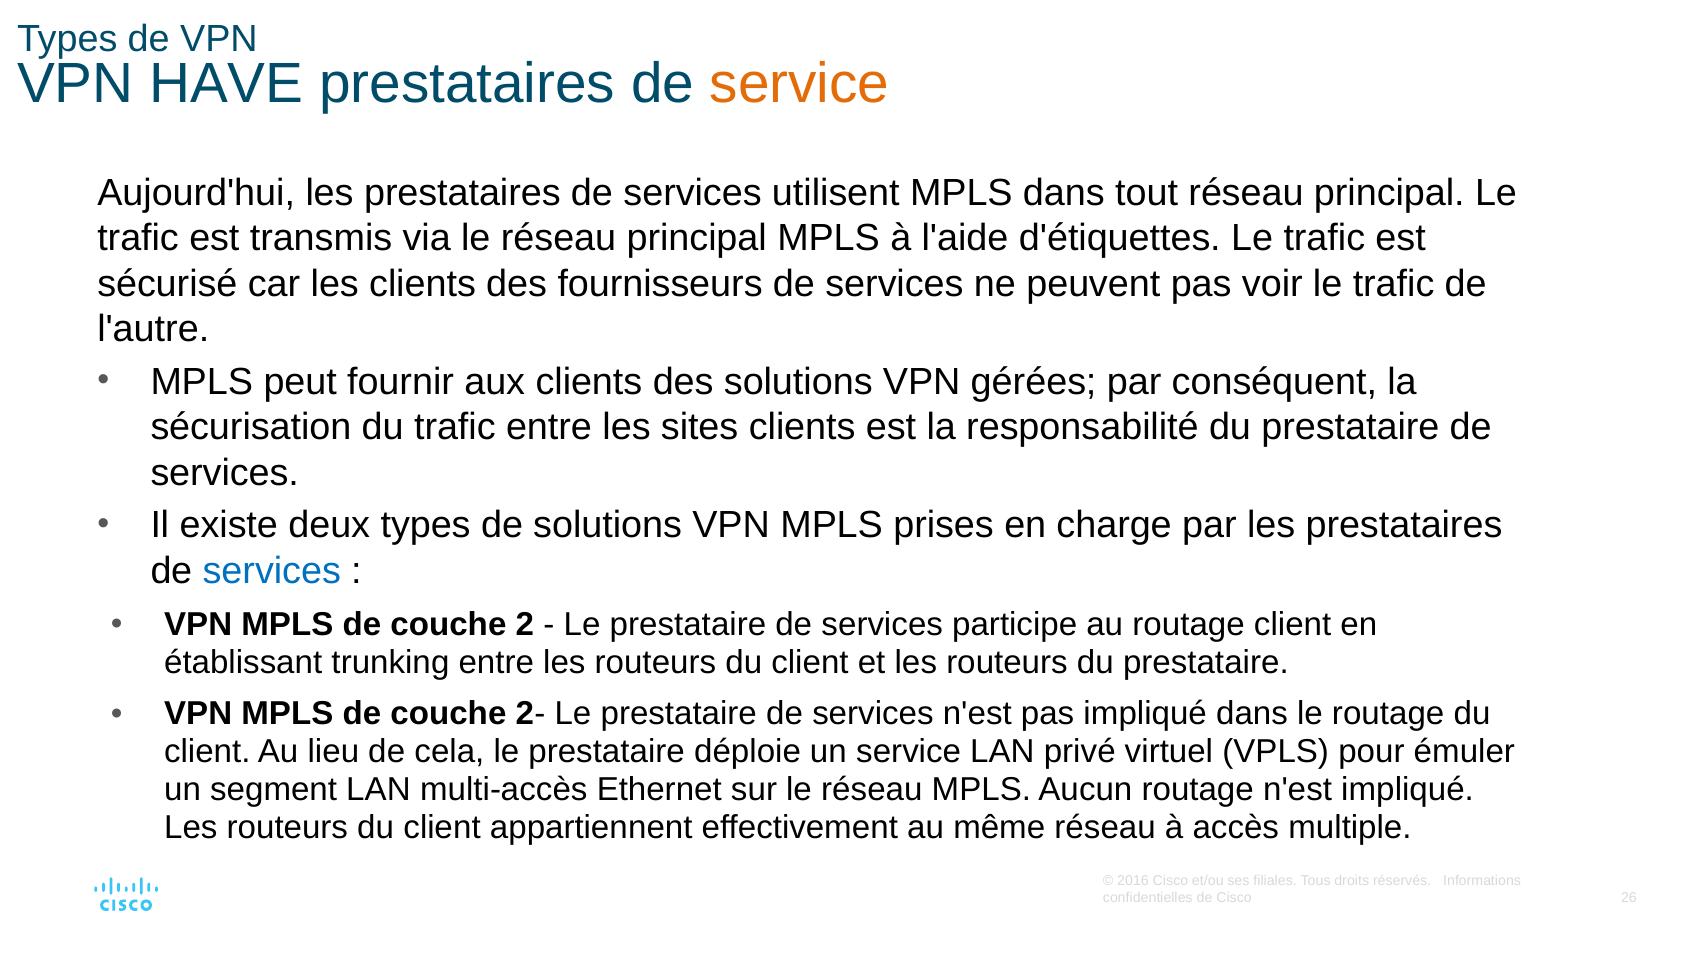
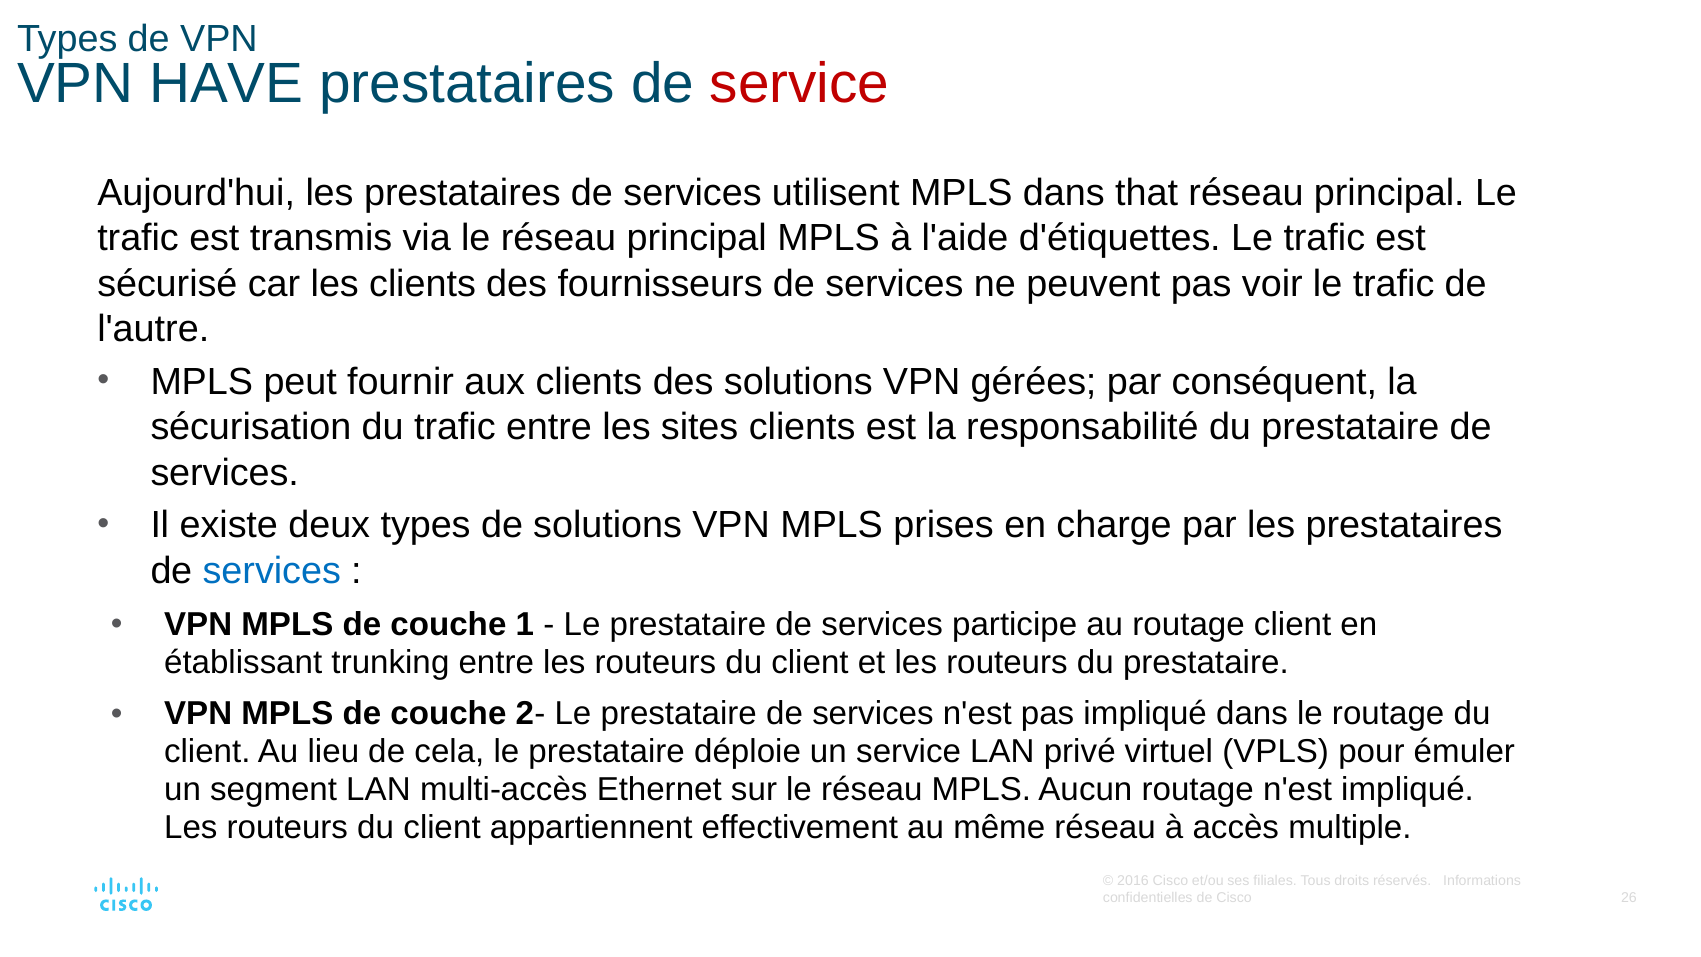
service colour: orange -> red (800, 84)
tout: tout -> that (1147, 193)
2: 2 -> 1 (525, 624)
